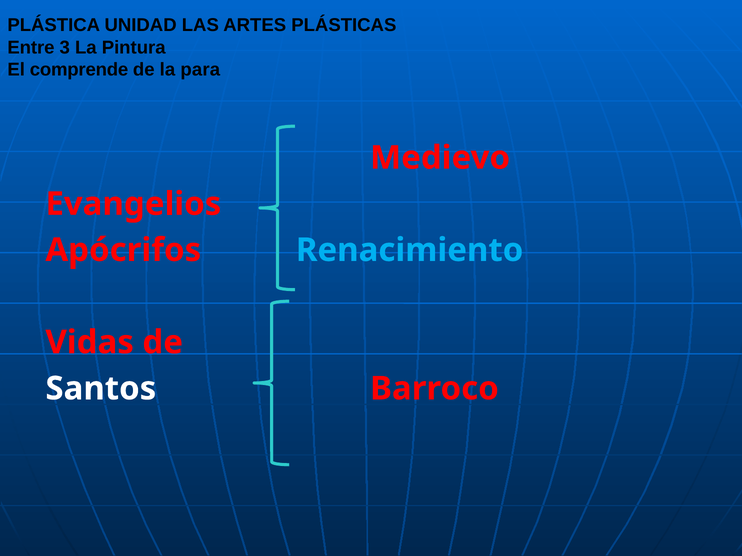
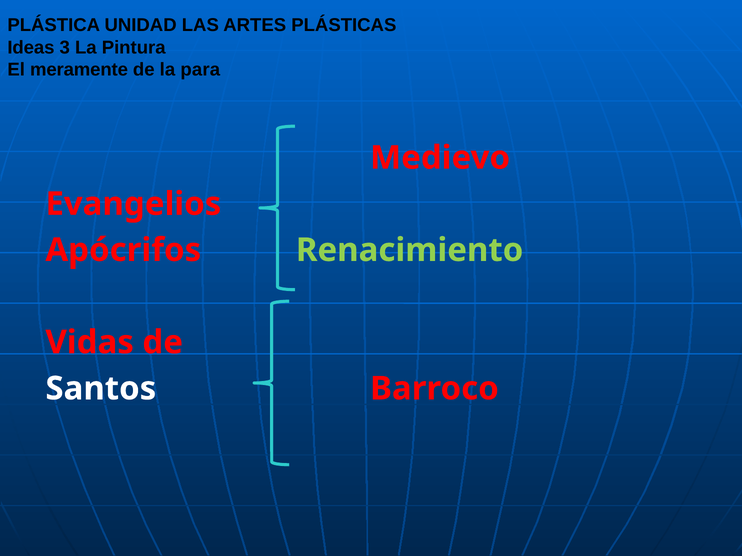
Entre: Entre -> Ideas (31, 48)
comprende: comprende -> meramente (79, 70)
Renacimiento colour: light blue -> light green (410, 250)
